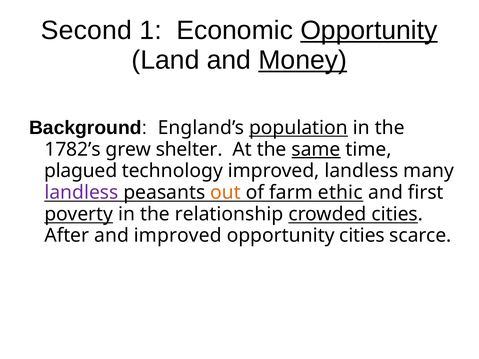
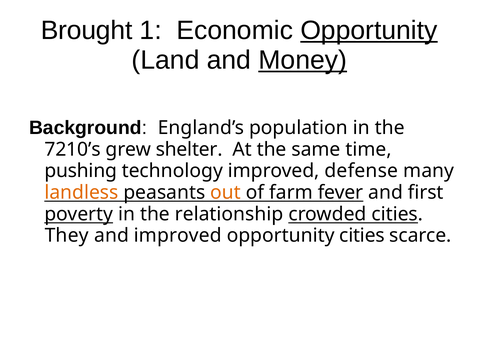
Second: Second -> Brought (87, 31)
population underline: present -> none (298, 128)
1782’s: 1782’s -> 7210’s (73, 149)
same underline: present -> none (316, 149)
plagued: plagued -> pushing (81, 171)
improved landless: landless -> defense (361, 171)
landless colour: purple -> orange (81, 193)
ethic: ethic -> fever (341, 193)
After: After -> They (67, 236)
